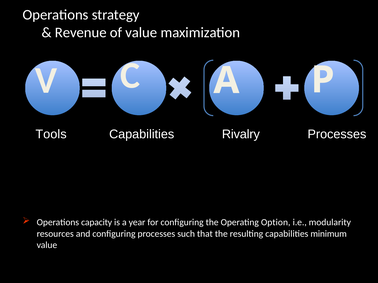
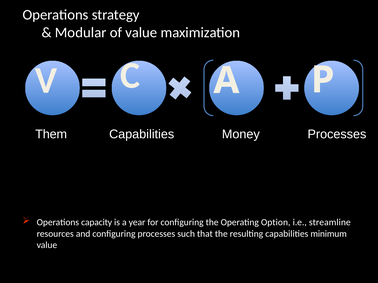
Revenue: Revenue -> Modular (81, 33)
Tools: Tools -> Them (51, 135)
Rivalry: Rivalry -> Money (241, 135)
modularity: modularity -> streamline (330, 223)
